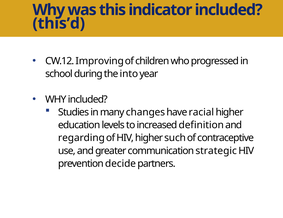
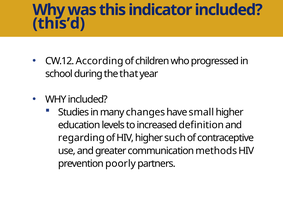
Improving: Improving -> According (100, 61)
into: into -> that (129, 74)
racial: racial -> small (201, 113)
strategic: strategic -> methods (216, 151)
decide: decide -> poorly (121, 164)
